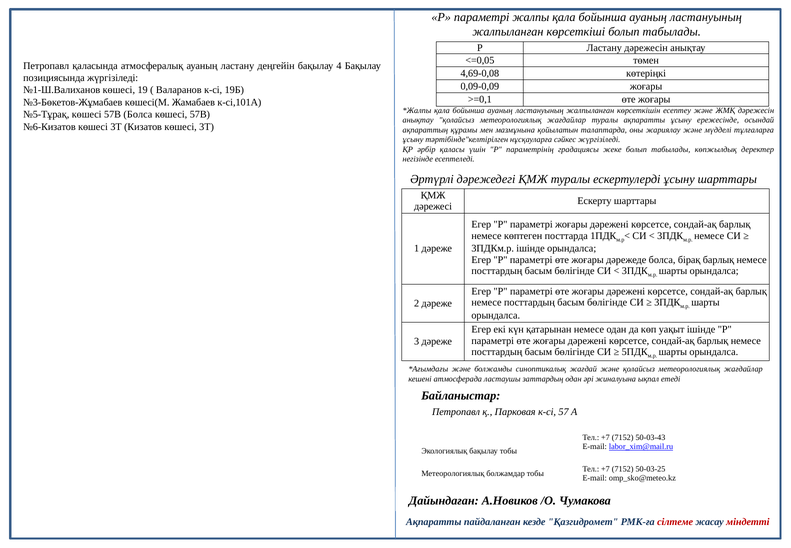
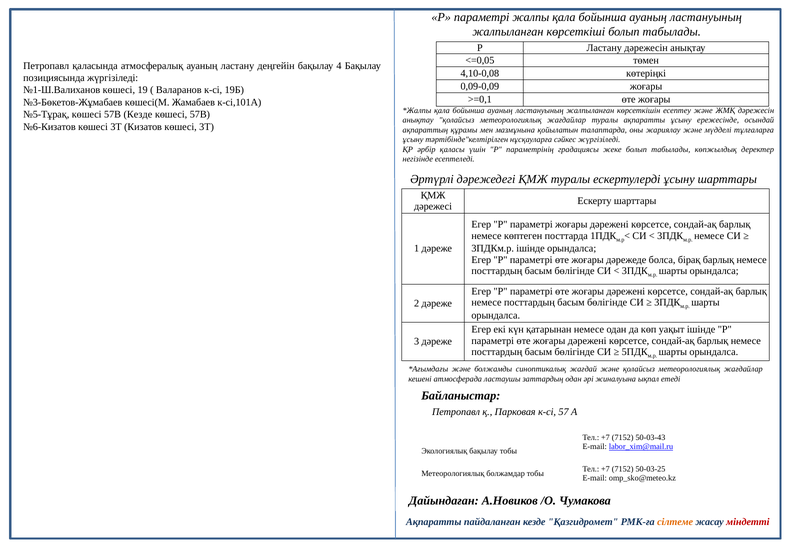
4,69-0,08: 4,69-0,08 -> 4,10-0,08 (480, 73)
57В Болса: Болса -> Кезде (138, 114)
сілтеме colour: red -> orange (675, 521)
